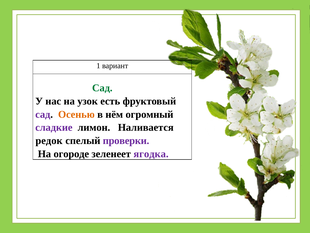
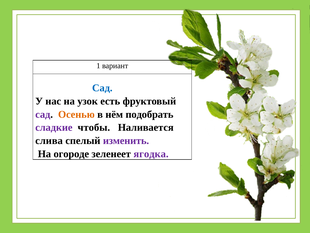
Сад colour: green -> blue (102, 88)
огромный: огромный -> подобрать (149, 114)
лимон: лимон -> чтобы (94, 127)
редок: редок -> слива (49, 140)
проверки: проверки -> изменить (126, 140)
